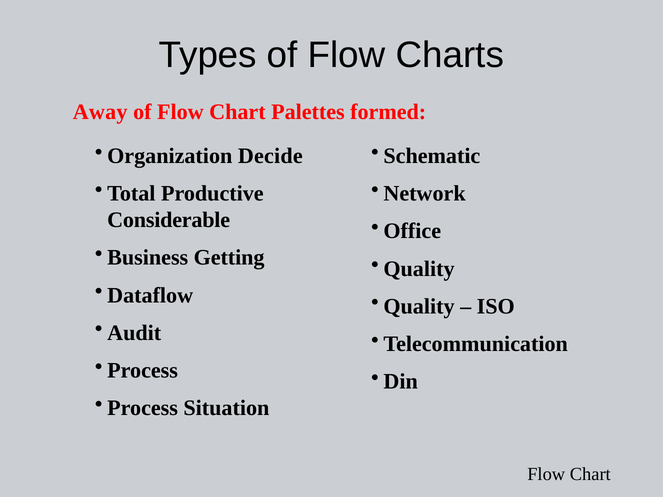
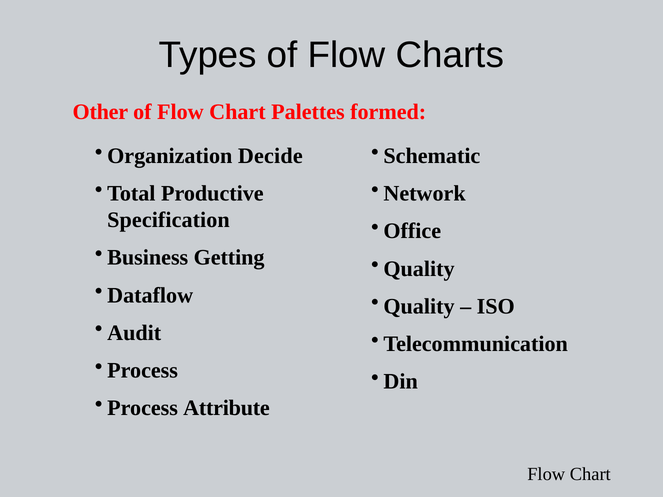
Away: Away -> Other (100, 112)
Considerable: Considerable -> Specification (169, 220)
Situation: Situation -> Attribute (227, 408)
